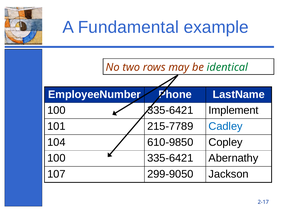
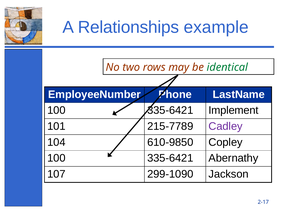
Fundamental: Fundamental -> Relationships (128, 27)
Cadley colour: blue -> purple (226, 126)
299-9050: 299-9050 -> 299-1090 (170, 174)
